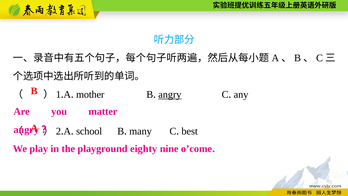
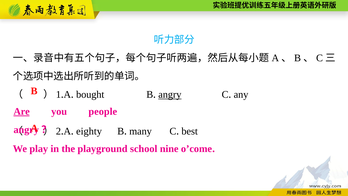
mother: mother -> bought (90, 94)
Are underline: none -> present (22, 111)
matter: matter -> people (103, 111)
school: school -> eighty (89, 131)
eighty: eighty -> school (144, 149)
